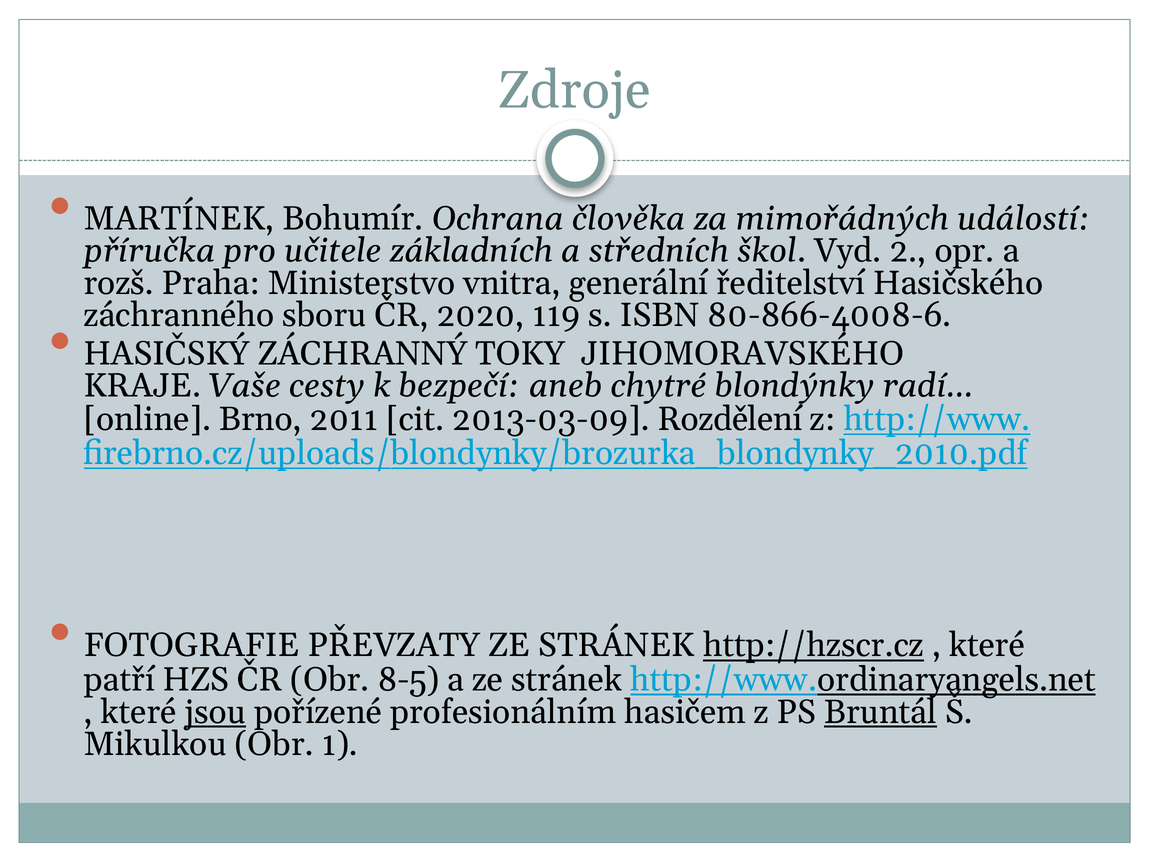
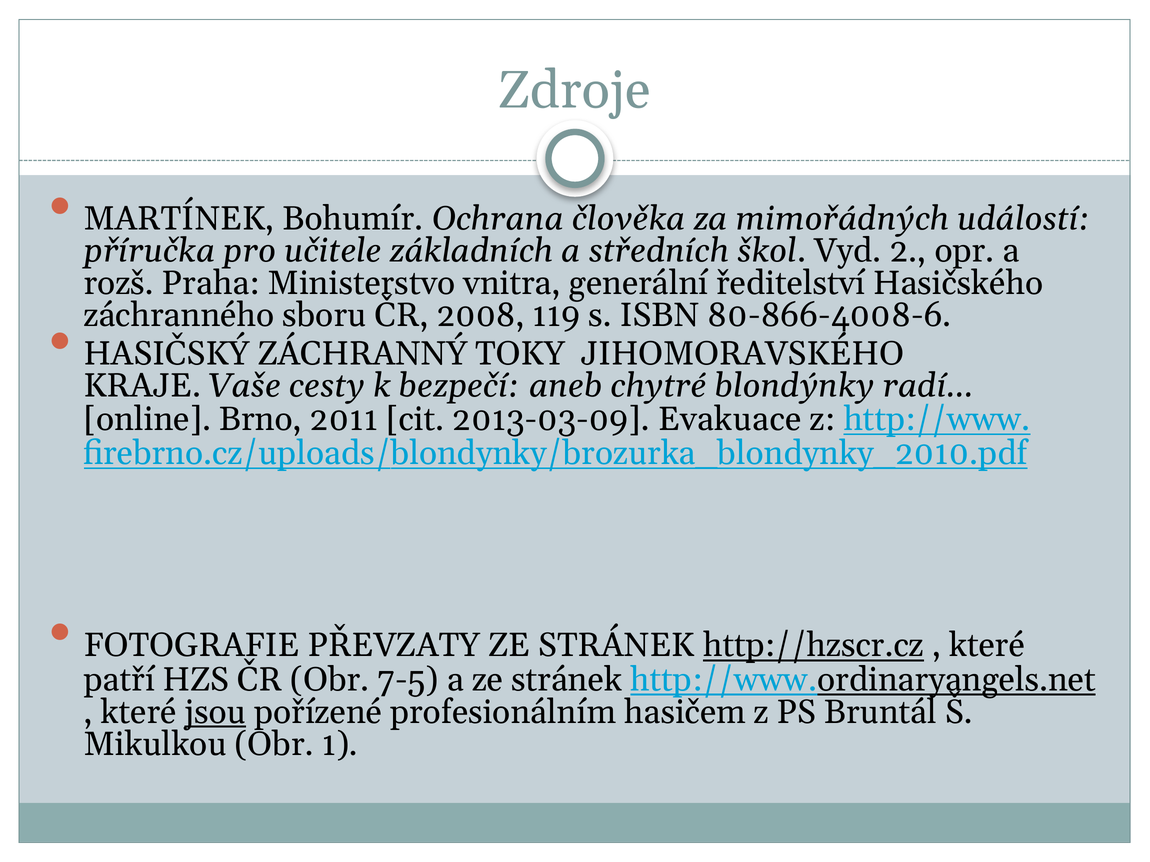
2020: 2020 -> 2008 (481, 315)
Rozdělení: Rozdělení -> Evakuace (730, 419)
8-5: 8-5 -> 7-5 (408, 680)
Bruntál underline: present -> none (881, 713)
